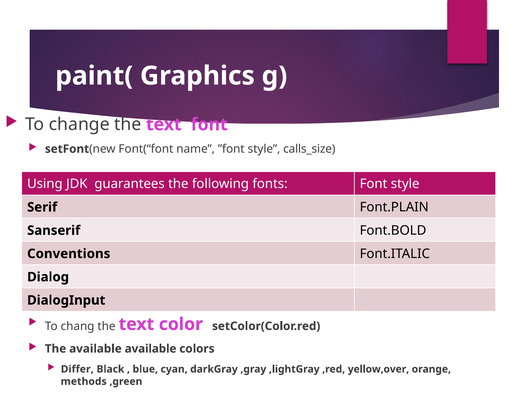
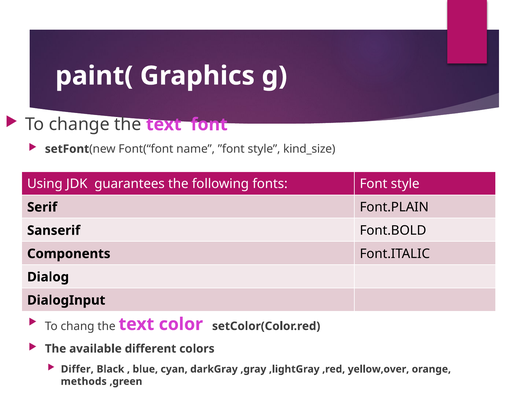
calls_size: calls_size -> kind_size (309, 149)
Conventions: Conventions -> Components (69, 254)
available available: available -> different (151, 349)
